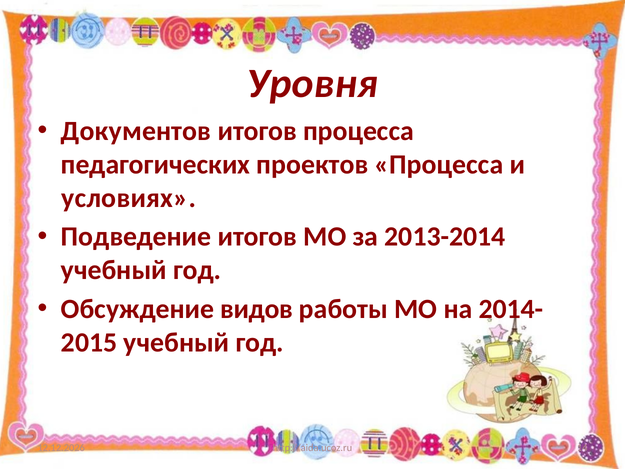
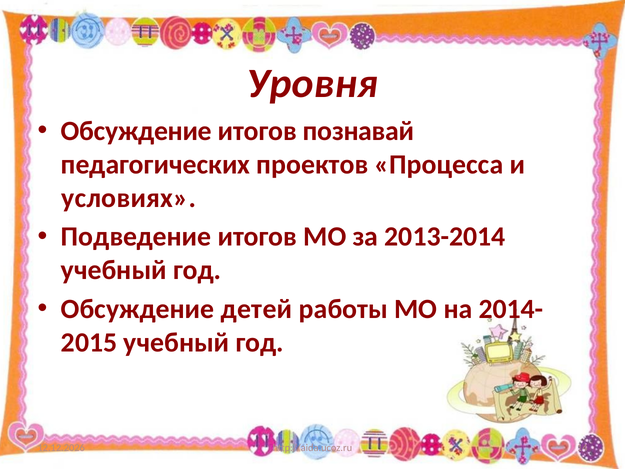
Документов: Документов -> Обсуждение (136, 131)
итогов процесса: процесса -> познавай (359, 131)
видов: видов -> детей (256, 309)
